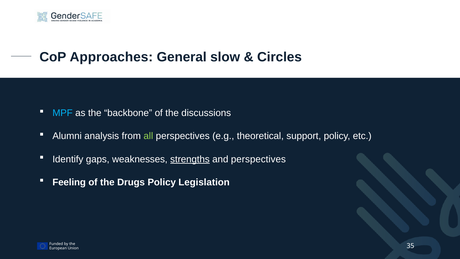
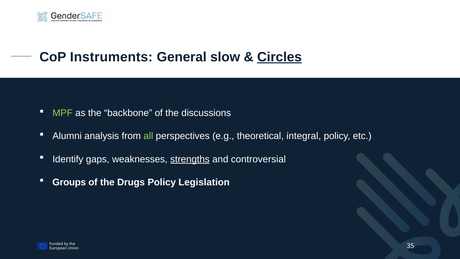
Approaches: Approaches -> Instruments (111, 57)
Circles underline: none -> present (279, 57)
MPF colour: light blue -> light green (63, 113)
support: support -> integral (304, 136)
and perspectives: perspectives -> controversial (258, 159)
Feeling: Feeling -> Groups (69, 182)
